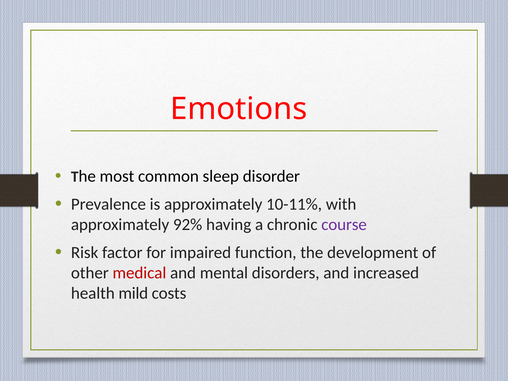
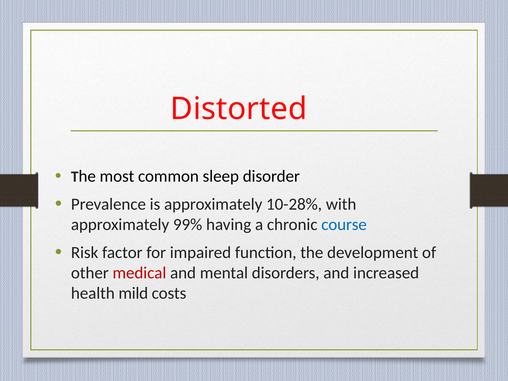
Emotions: Emotions -> Distorted (239, 109)
10-11%: 10-11% -> 10-28% (294, 204)
92%: 92% -> 99% (188, 225)
course colour: purple -> blue (344, 225)
